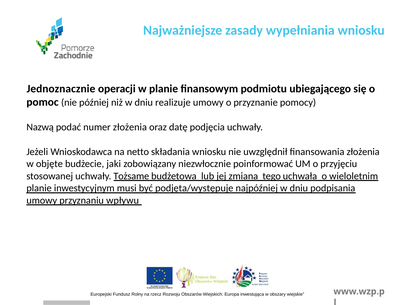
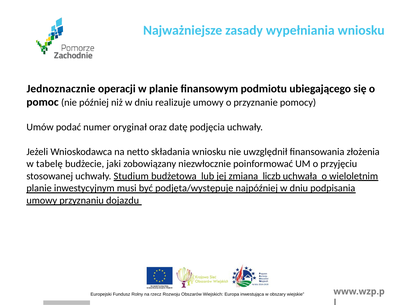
Nazwą: Nazwą -> Umów (40, 127)
numer złożenia: złożenia -> oryginał (130, 127)
objęte: objęte -> tabelę (49, 164)
Tożsame: Tożsame -> Studium (131, 176)
tego: tego -> liczb (272, 176)
wpływu: wpływu -> dojazdu (123, 200)
